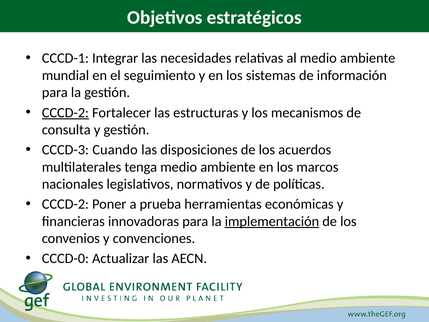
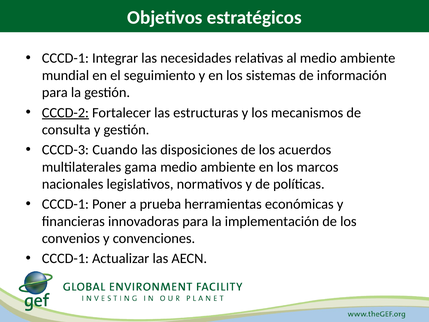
tenga: tenga -> gama (141, 167)
CCCD-2: CCCD-2 -> CCCD-1 (65, 204)
implementación underline: present -> none (272, 221)
CCCD-0: CCCD-0 -> CCCD-1 (65, 258)
